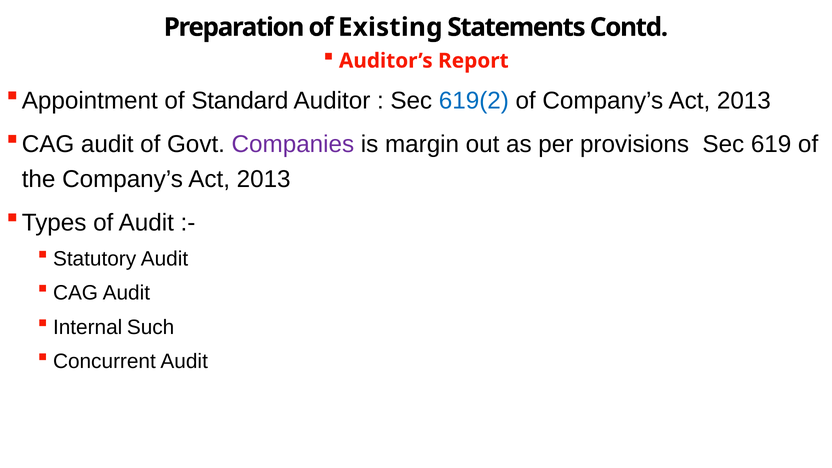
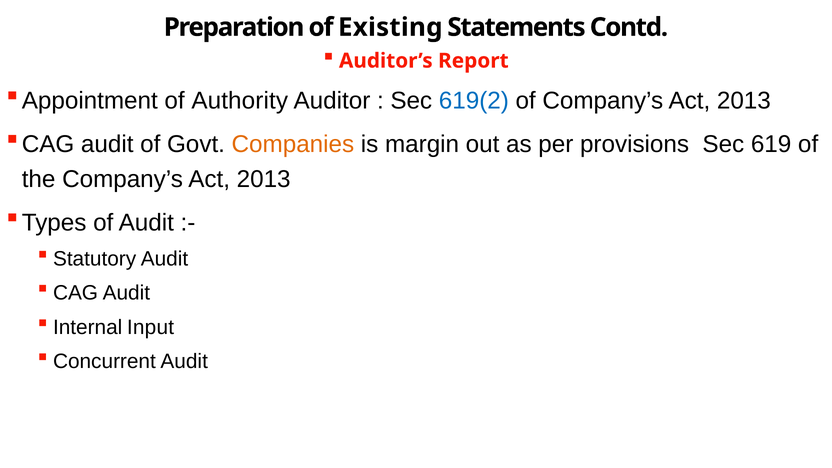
Standard: Standard -> Authority (240, 101)
Companies colour: purple -> orange (293, 144)
Such: Such -> Input (151, 327)
